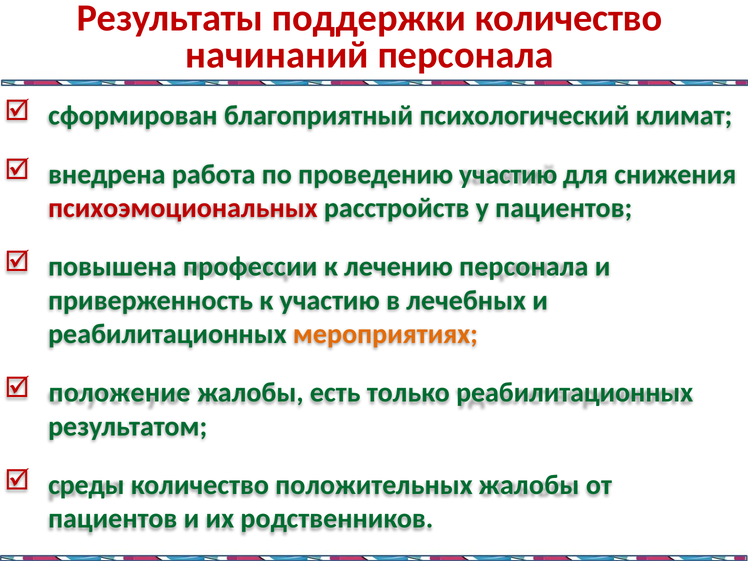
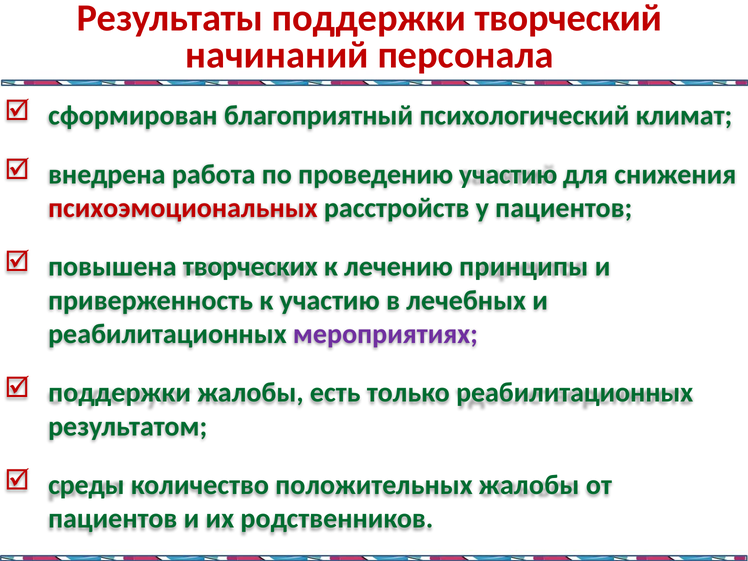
поддержки количество: количество -> творческий (569, 18)
профессии: профессии -> творческих (250, 267)
лечению персонала: персонала -> принципы (524, 267)
мероприятиях colour: orange -> purple (385, 334)
положение: положение -> поддержки (120, 393)
